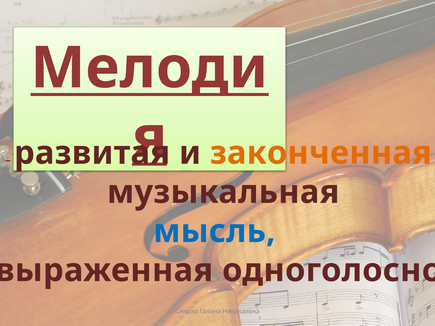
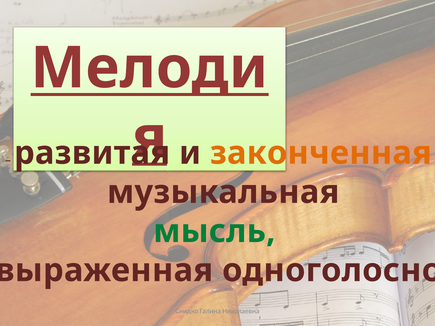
мысль colour: blue -> green (214, 231)
